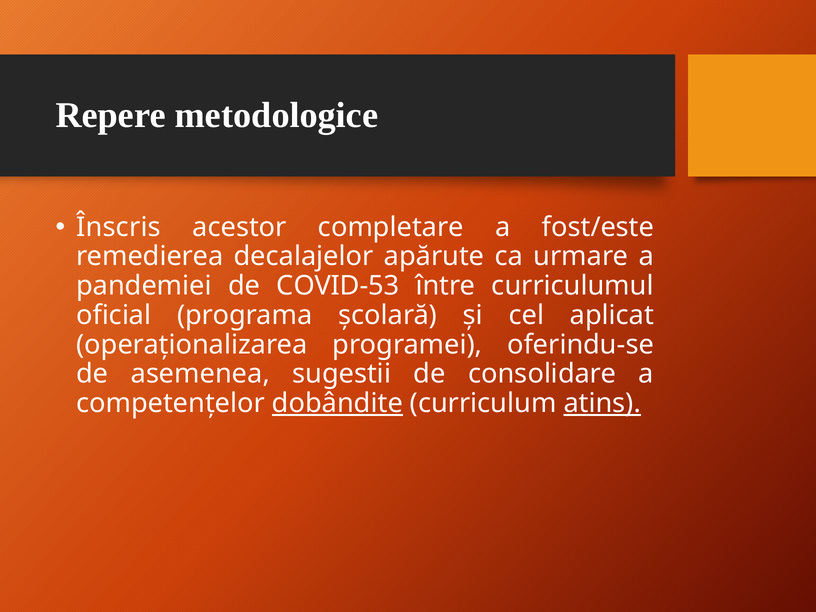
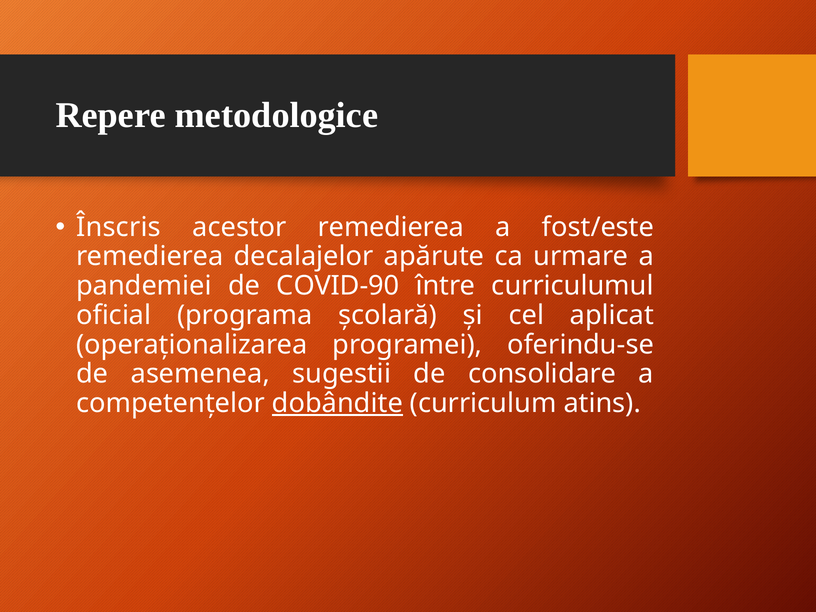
acestor completare: completare -> remedierea (391, 227)
COVID-53: COVID-53 -> COVID-90 (338, 286)
atins underline: present -> none (602, 403)
